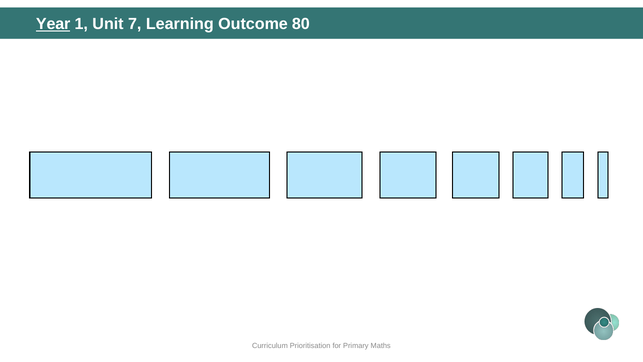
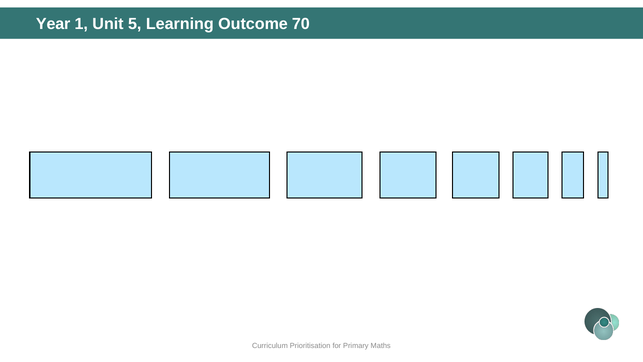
Year underline: present -> none (53, 24)
7: 7 -> 5 (135, 24)
80: 80 -> 70 (301, 24)
